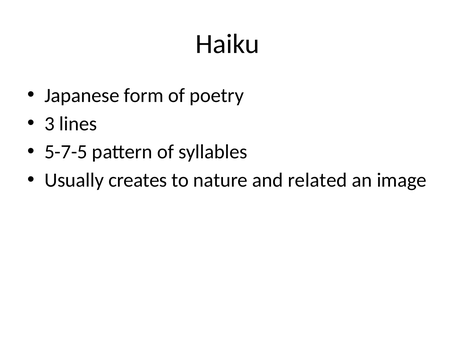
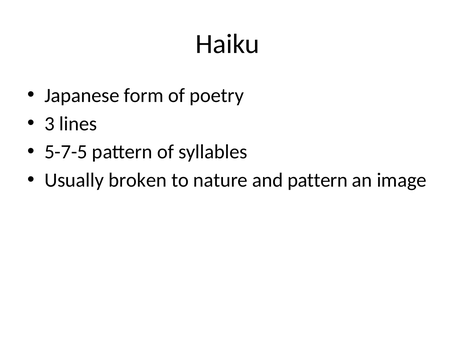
creates: creates -> broken (138, 180)
and related: related -> pattern (318, 180)
